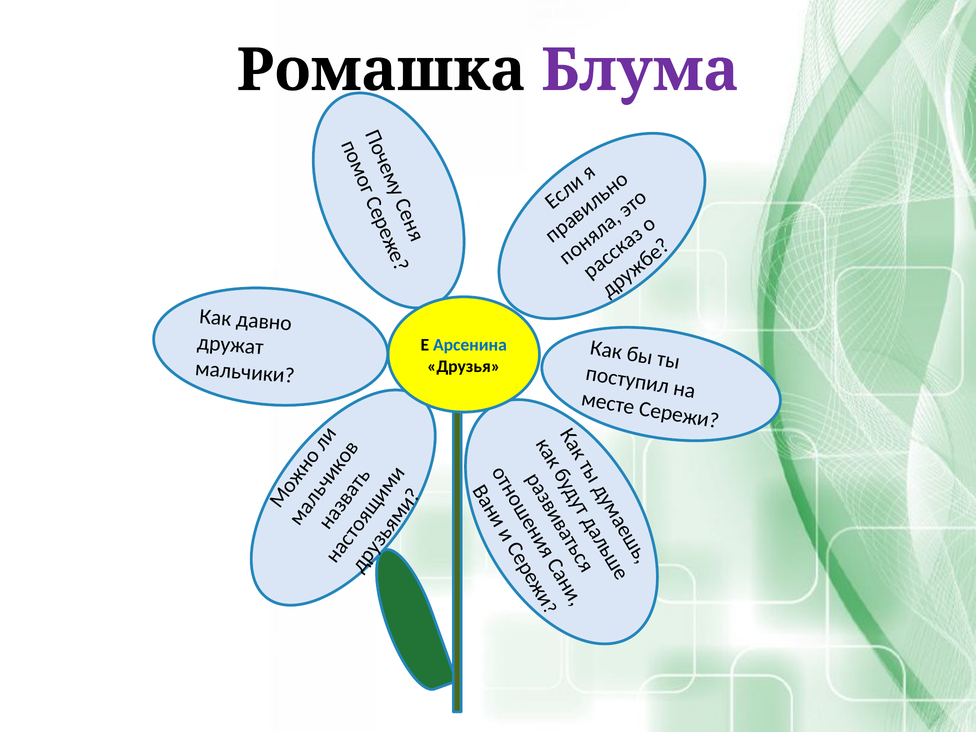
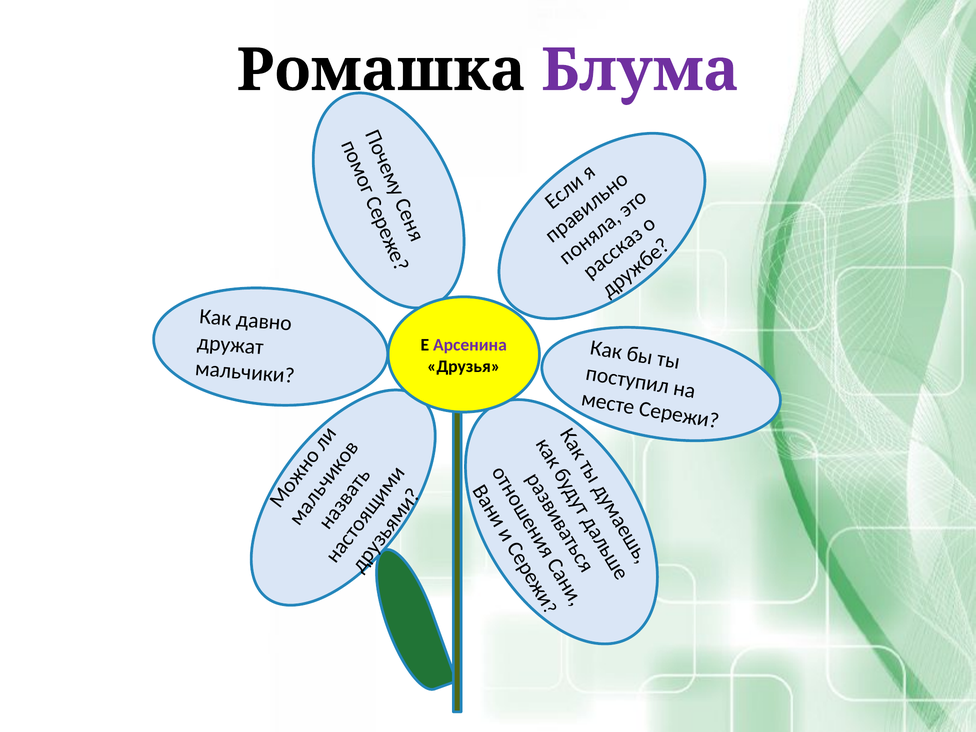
Арсенина colour: blue -> purple (470, 345)
